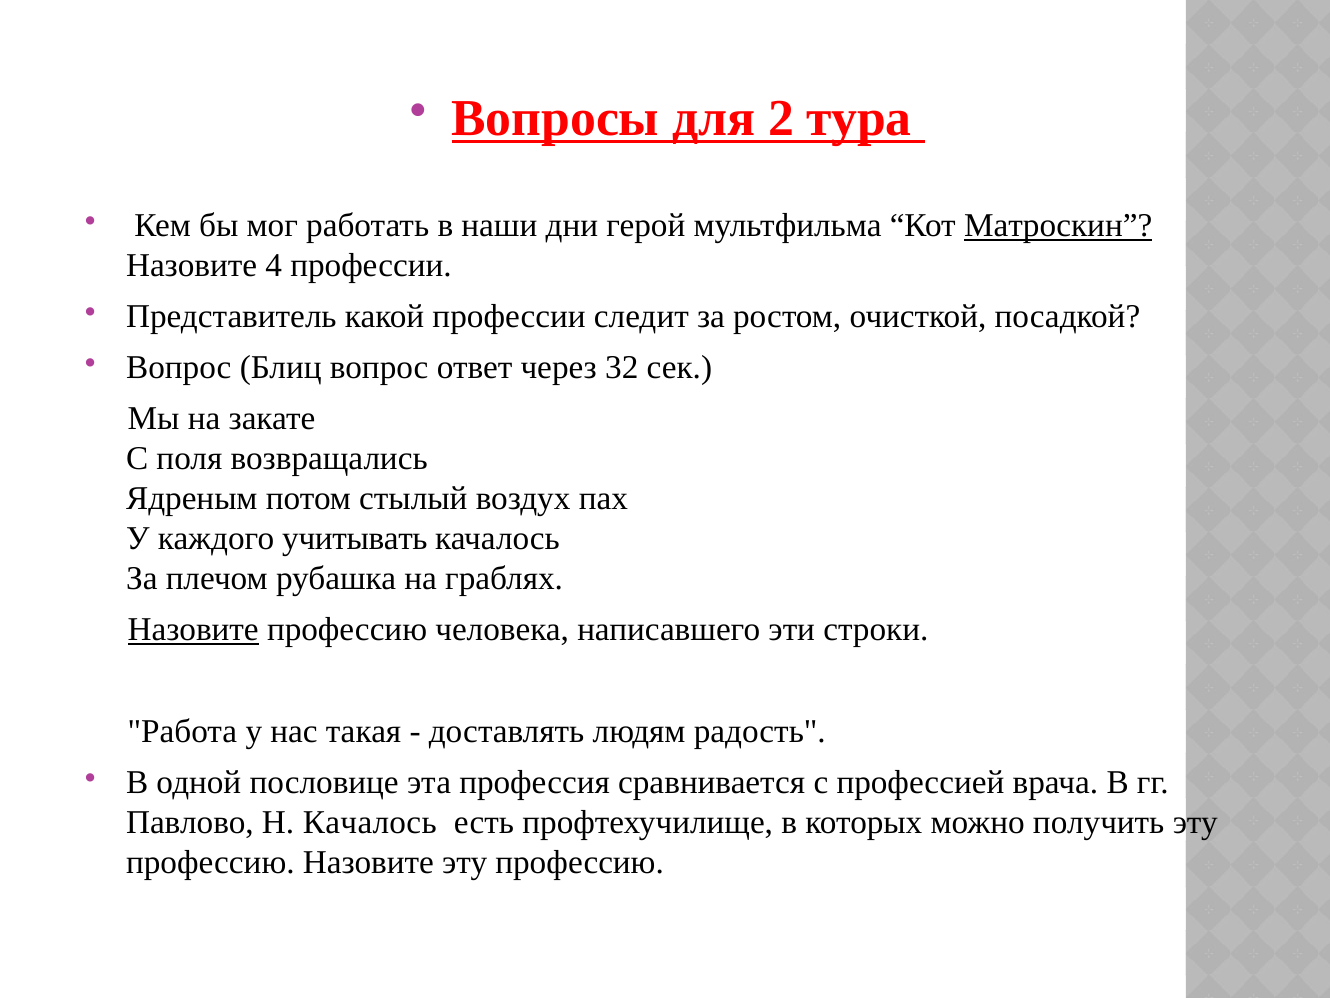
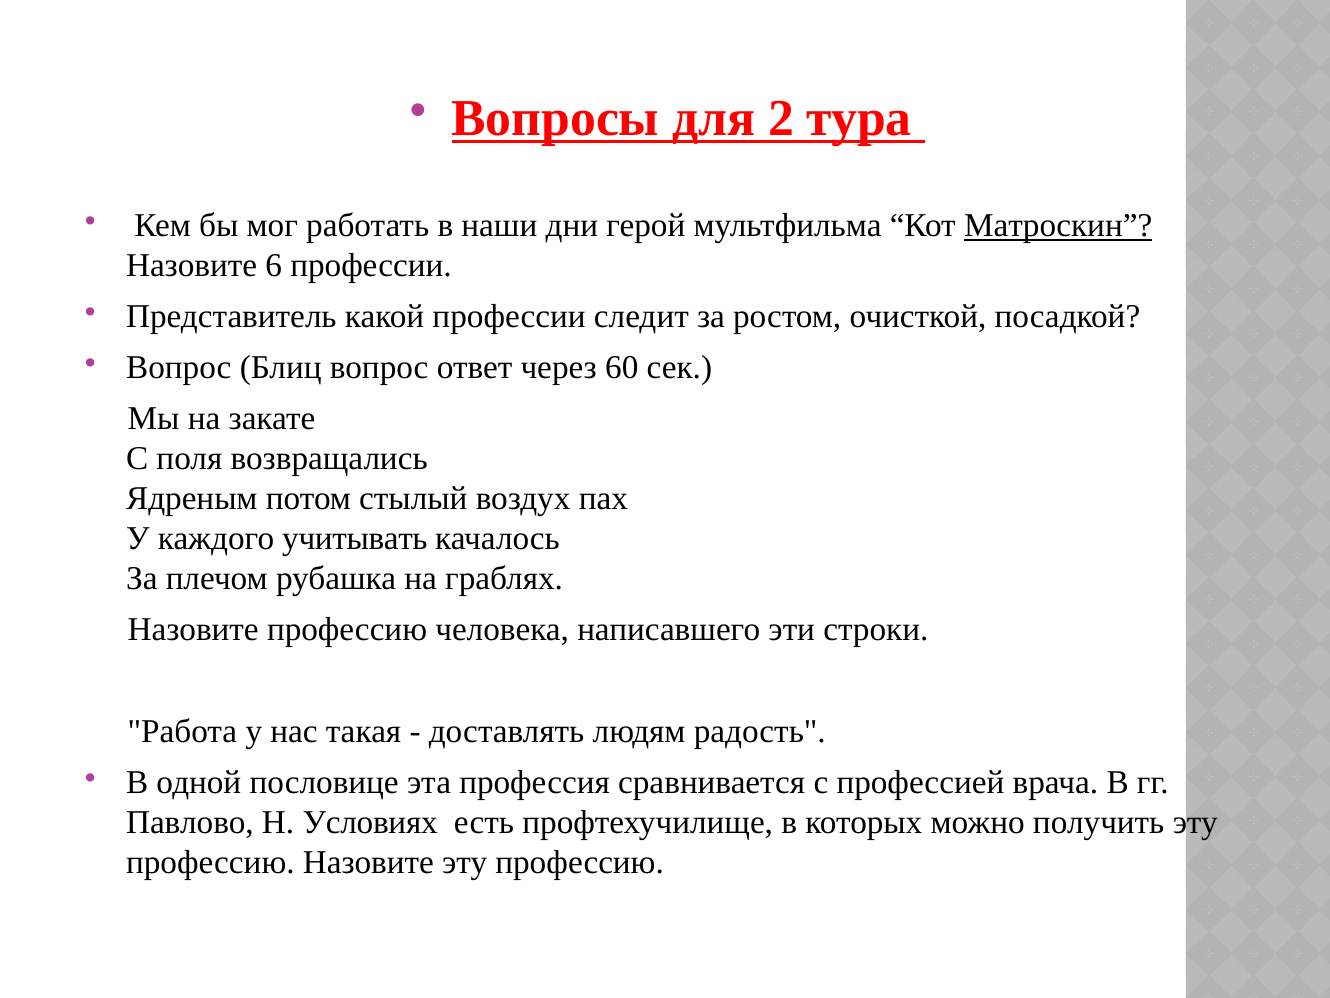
4: 4 -> 6 (274, 266)
32: 32 -> 60 (622, 368)
Назовите underline: present -> none (193, 629)
Н Качалось: Качалось -> Условиях (370, 822)
